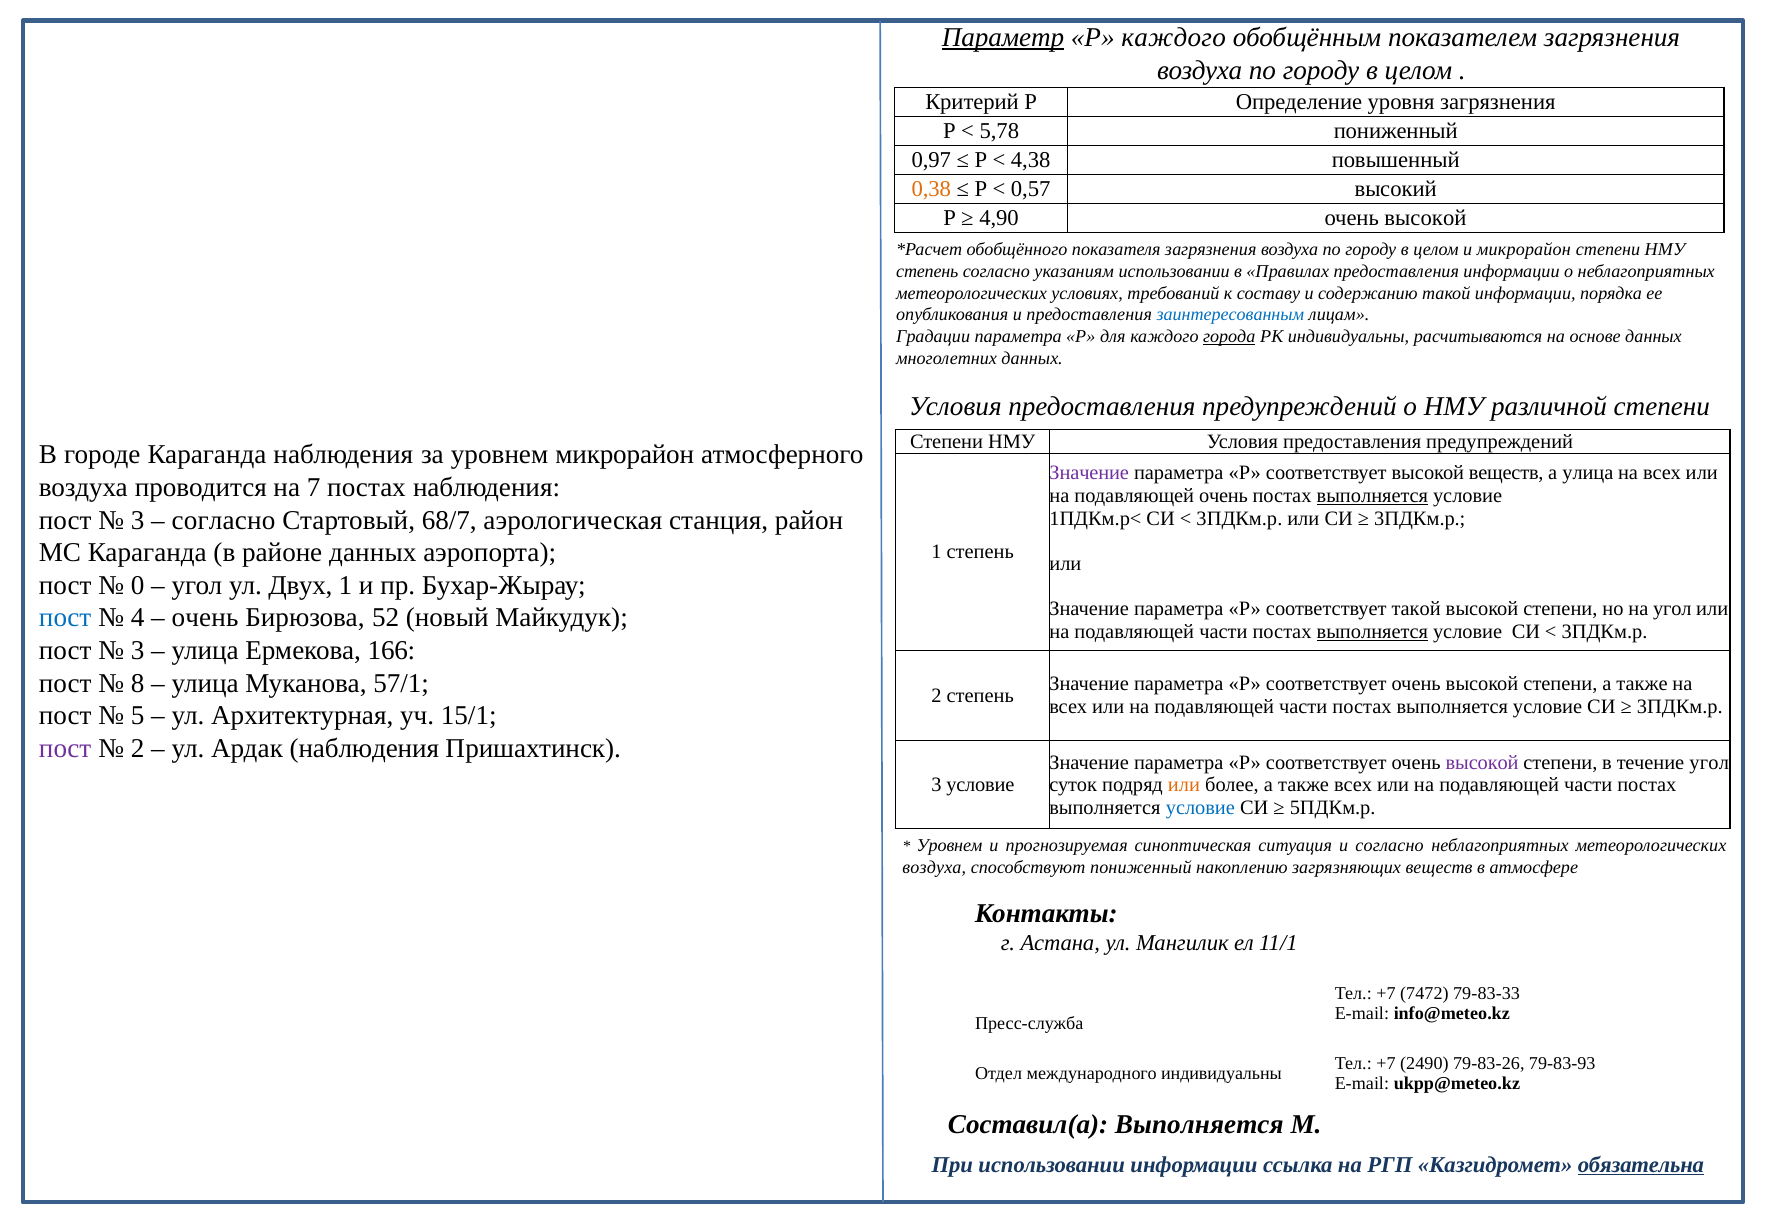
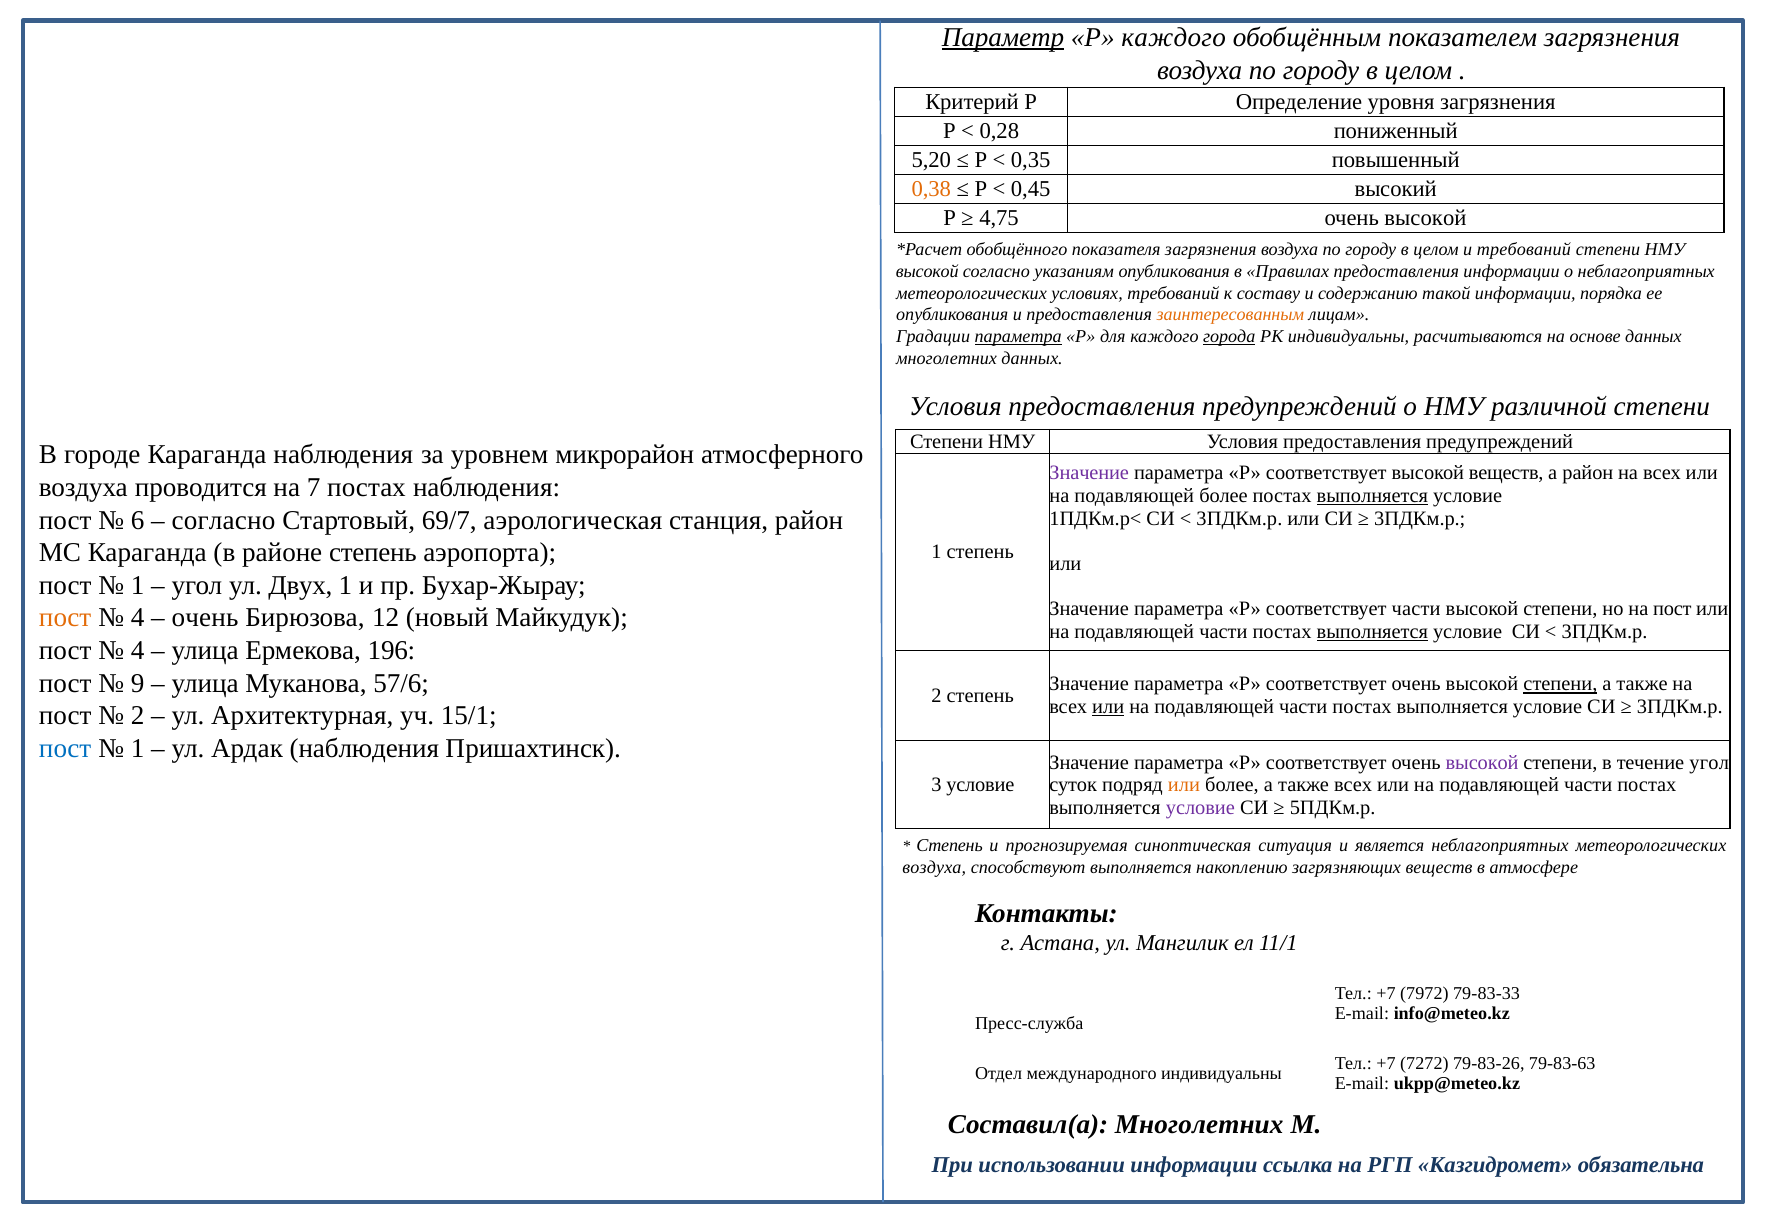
5,78: 5,78 -> 0,28 (999, 131)
0,97: 0,97 -> 5,20 (931, 160)
4,38: 4,38 -> 0,35 (1031, 160)
0,57: 0,57 -> 0,45 (1031, 189)
4,90: 4,90 -> 4,75 (999, 218)
и микрорайон: микрорайон -> требований (1524, 250)
степень: степень -> высокой (927, 271)
указаниям использовании: использовании -> опубликования (1174, 271)
заинтересованным colour: blue -> orange (1230, 315)
параметра underline: none -> present (1018, 336)
а улица: улица -> район (1588, 473)
подавляющей очень: очень -> более (1223, 496)
3: 3 -> 6 (138, 520)
68/7: 68/7 -> 69/7 (449, 520)
районе данных: данных -> степень (373, 553)
0: 0 -> 1 (138, 585)
соответствует такой: такой -> части (1416, 609)
на угол: угол -> пост (1672, 609)
пост colour: blue -> orange (65, 618)
52: 52 -> 12 (386, 618)
3: 3 -> 4 (138, 650)
166: 166 -> 196 (391, 650)
8: 8 -> 9 (138, 683)
57/1: 57/1 -> 57/6 (401, 683)
степени underline: none -> present (1560, 684)
или underline: none -> present (1108, 707)
5: 5 -> 2 (138, 716)
пост colour: purple -> blue (65, 748)
2: 2 -> 1 (138, 748)
условие colour: blue -> purple (1200, 807)
Уровнем: Уровнем -> Степень (950, 845)
и согласно: согласно -> является (1390, 845)
способствуют пониженный: пониженный -> выполняется (1141, 867)
7472: 7472 -> 7972 (1424, 993)
2490: 2490 -> 7272 (1424, 1063)
79-83-93: 79-83-93 -> 79-83-63 (1562, 1063)
Составил(а Выполняется: Выполняется -> Многолетних (1199, 1124)
обязательна underline: present -> none (1641, 1164)
